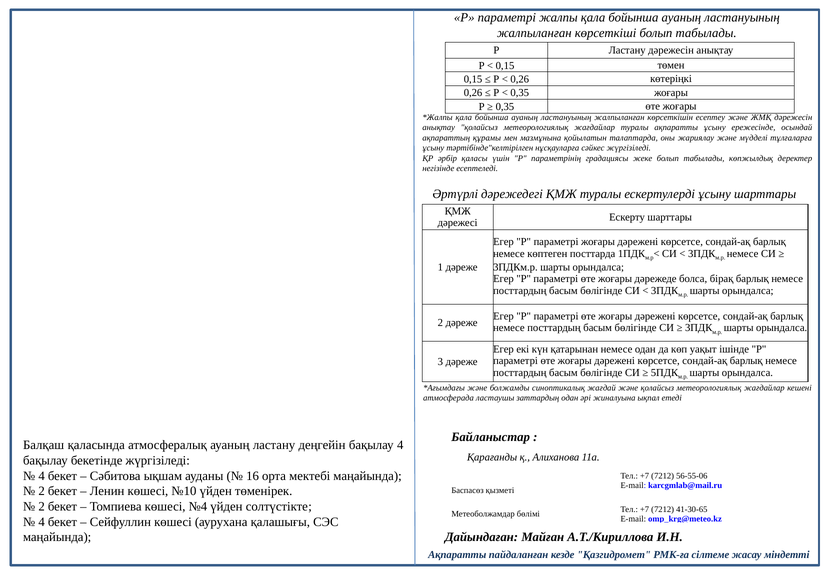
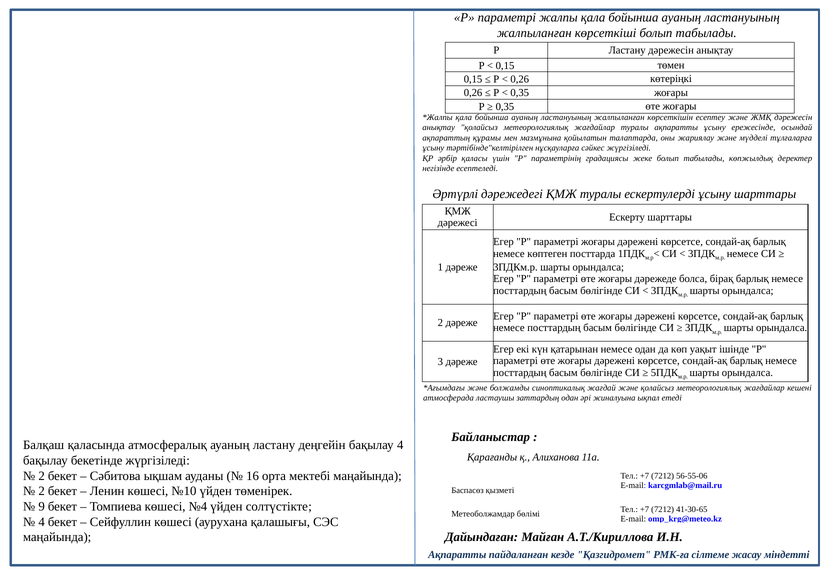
4: 4 -> 2 (42, 476)
2: 2 -> 9 (42, 506)
